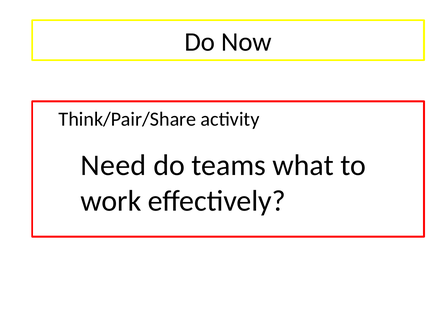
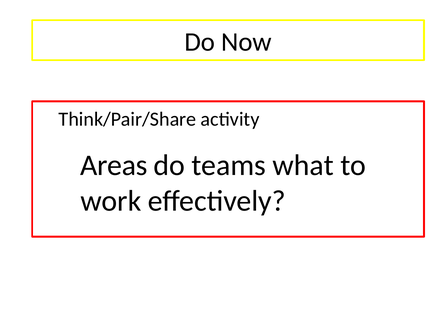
Need: Need -> Areas (114, 165)
